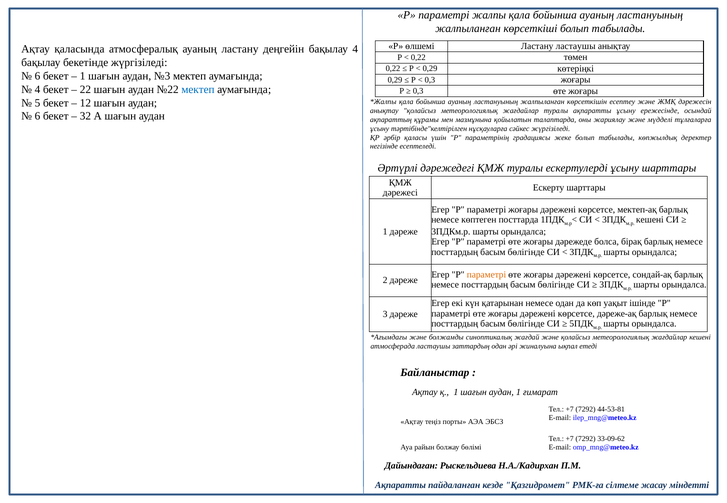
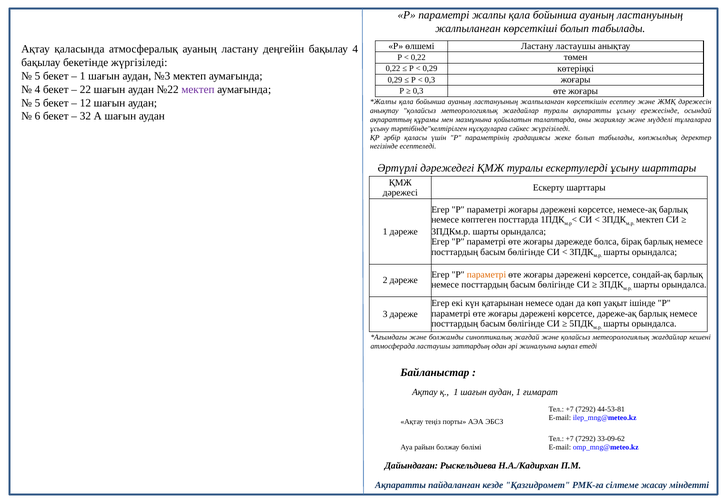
6: 6 -> 5 (38, 76)
мектеп colour: blue -> purple (198, 89)
мектеп-ақ: мектеп-ақ -> немесе-ақ (637, 210)
кешені: кешені -> мектеп (650, 220)
